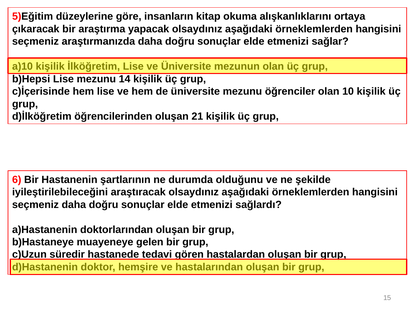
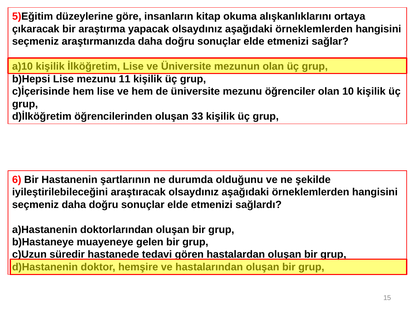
14: 14 -> 11 (125, 79)
21: 21 -> 33 (197, 116)
